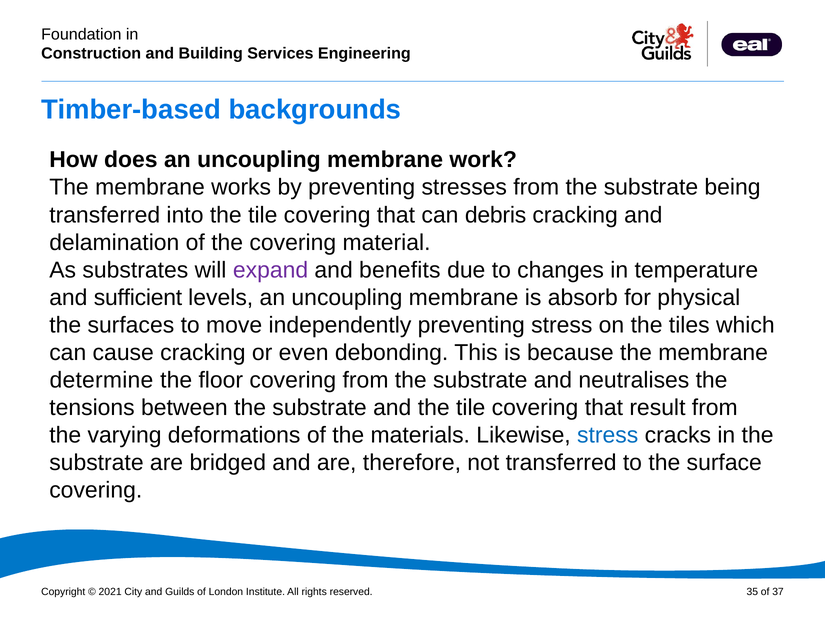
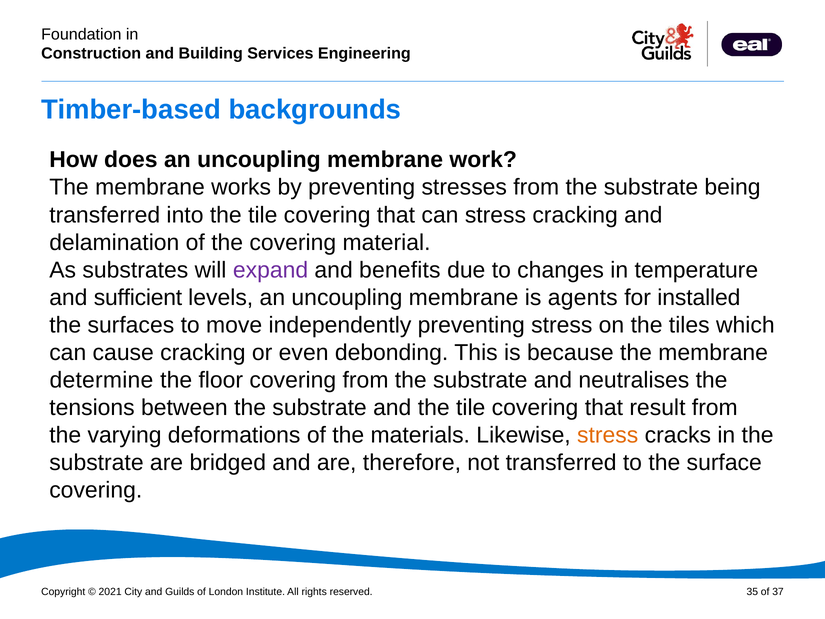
can debris: debris -> stress (495, 215)
absorb: absorb -> agents (583, 297)
physical: physical -> installed (699, 297)
stress colour: blue -> orange (608, 435)
